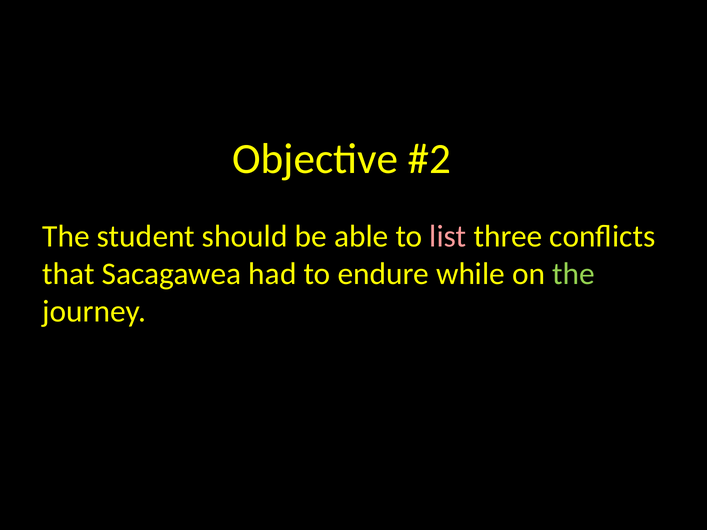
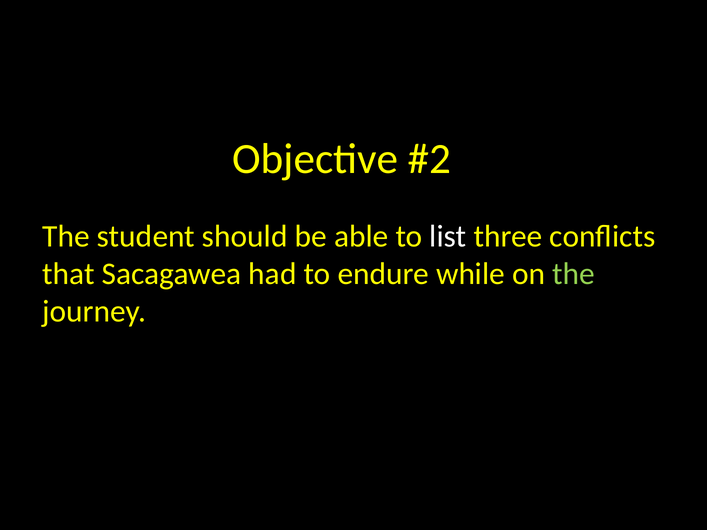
list colour: pink -> white (448, 236)
